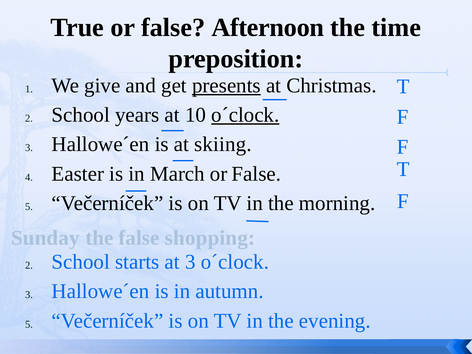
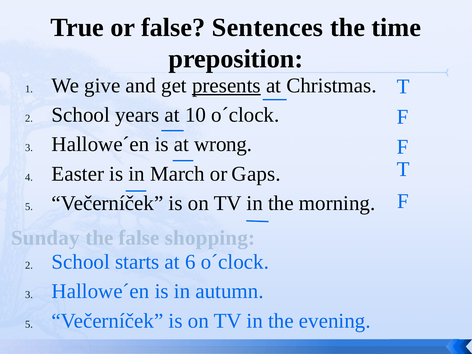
Afternoon: Afternoon -> Sentences (268, 28)
o´clock underline: present -> none (245, 115)
skiing: skiing -> wrong (223, 144)
March or False: False -> Gaps (256, 174)
at 3: 3 -> 6 (190, 262)
